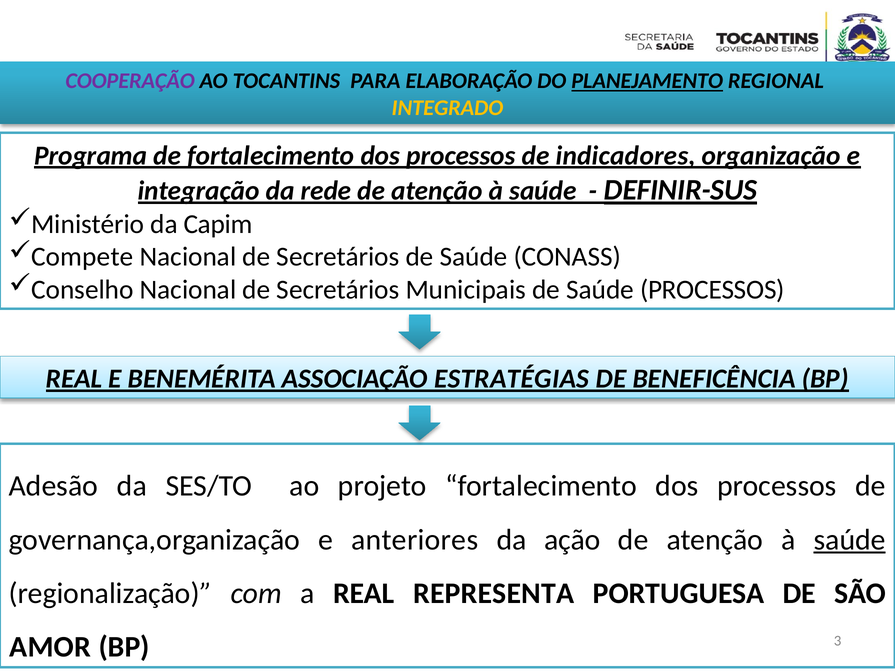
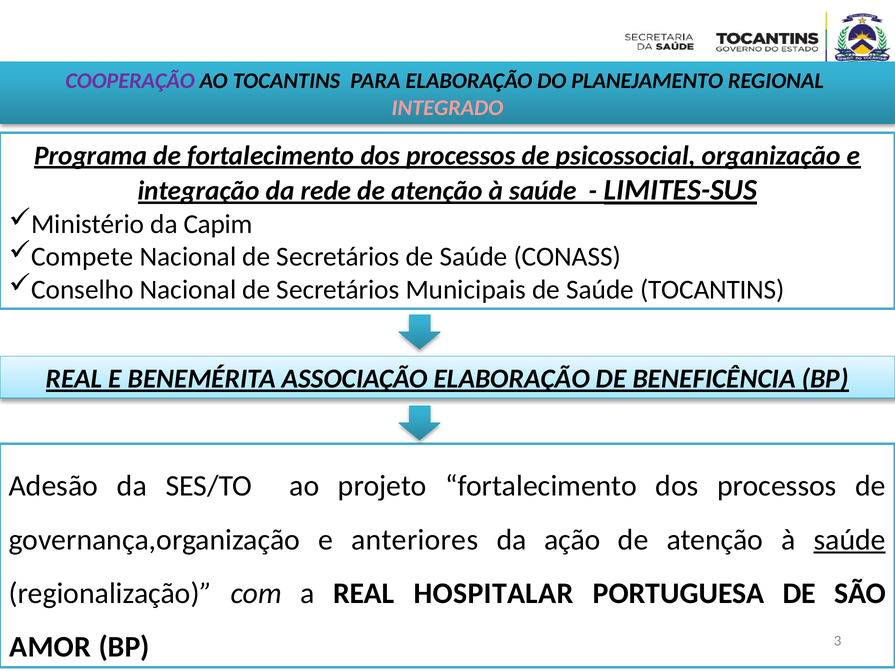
PLANEJAMENTO underline: present -> none (647, 81)
INTEGRADO colour: yellow -> pink (447, 108)
indicadores: indicadores -> psicossocial (626, 156)
DEFINIR-SUS: DEFINIR-SUS -> LIMITES-SUS (681, 190)
Saúde PROCESSOS: PROCESSOS -> TOCANTINS (712, 290)
ASSOCIAÇÃO ESTRATÉGIAS: ESTRATÉGIAS -> ELABORAÇÃO (512, 379)
REPRESENTA: REPRESENTA -> HOSPITALAR (494, 594)
